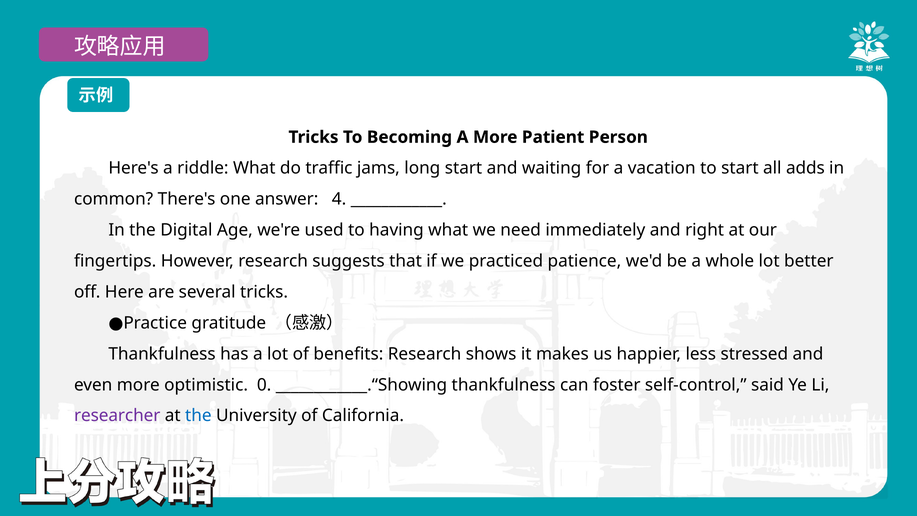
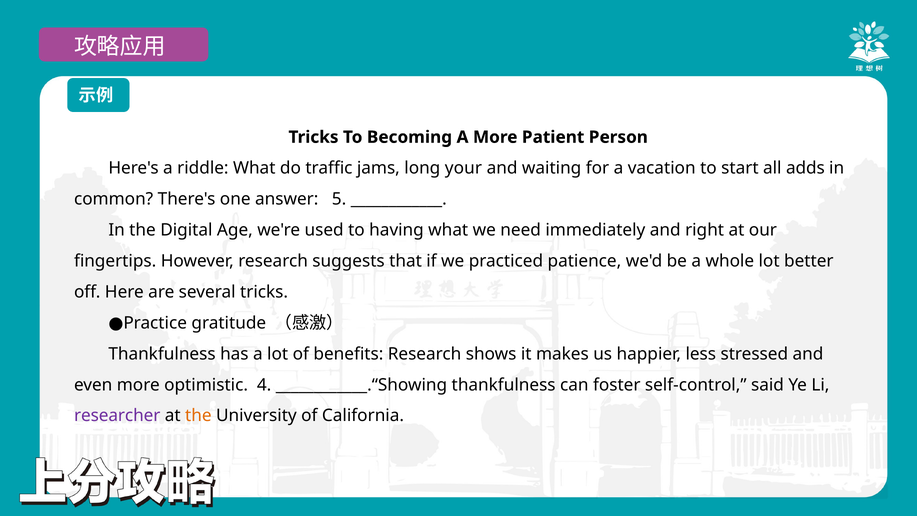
long start: start -> your (463, 168)
4: 4 -> 5 (339, 199)
0: 0 -> 4 (264, 385)
the colour: blue -> orange (198, 416)
